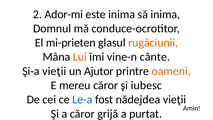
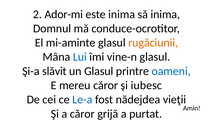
mi-prieten: mi-prieten -> mi-aminte (71, 43)
Lui colour: orange -> blue (80, 57)
vine-n cânte: cânte -> glasul (155, 57)
Şi-a vieţii: vieţii -> slăvit (54, 71)
un Ajutor: Ajutor -> Glasul (99, 71)
oameni colour: orange -> blue (171, 71)
